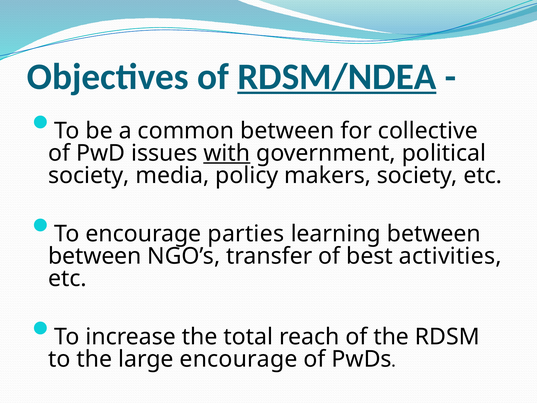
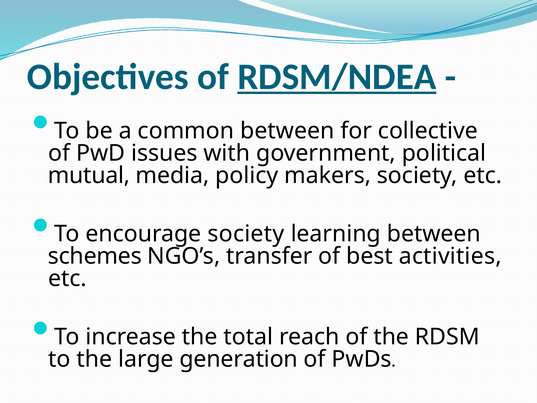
with underline: present -> none (227, 153)
society: society -> mutual (89, 175)
encourage parties: parties -> society (246, 234)
between: between -> schemes (95, 256)
large encourage: encourage -> generation (239, 359)
